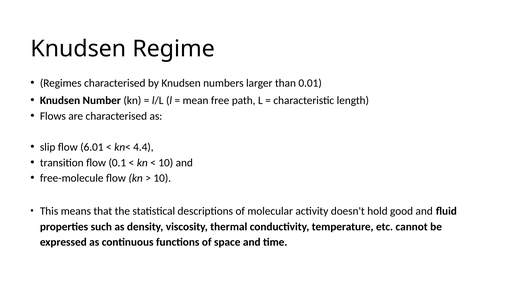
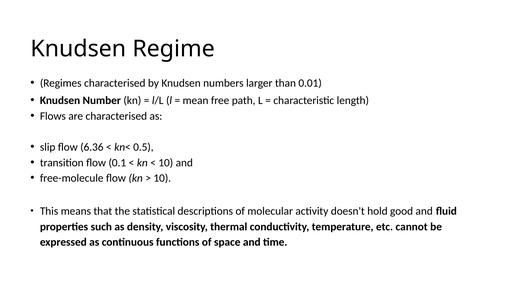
6.01: 6.01 -> 6.36 (92, 147)
4.4: 4.4 -> 0.5 (143, 147)
